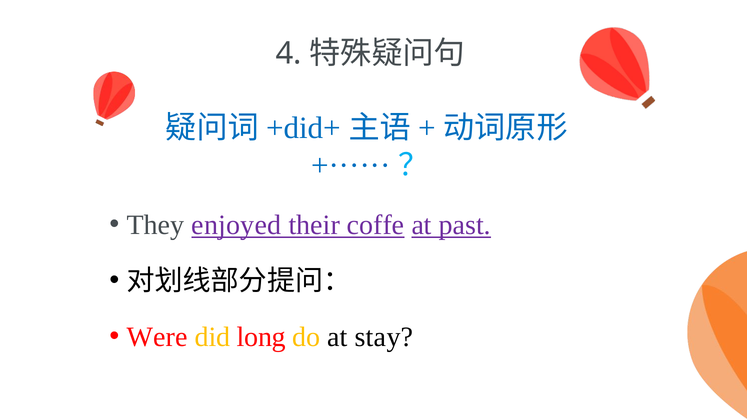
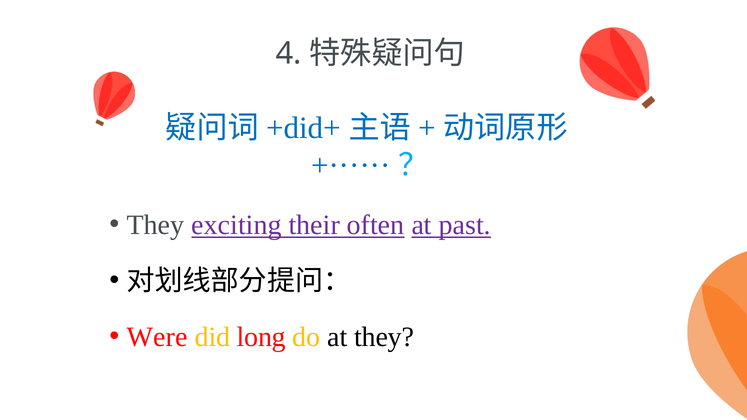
enjoyed: enjoyed -> exciting (237, 225)
coffe: coffe -> often (376, 225)
at stay: stay -> they (384, 337)
